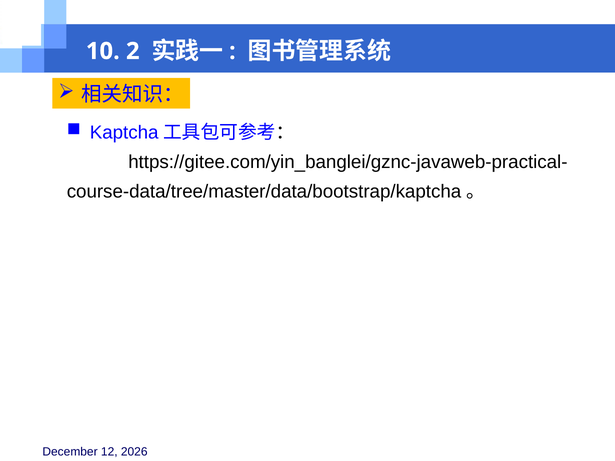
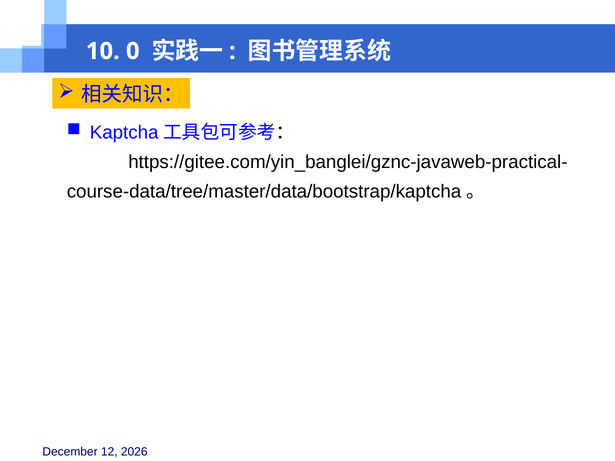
2: 2 -> 0 (133, 51)
